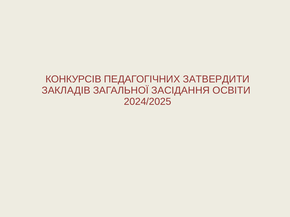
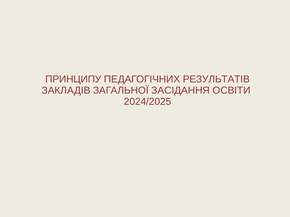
КОНКУРСІВ: КОНКУРСІВ -> ПРИНЦИПУ (73, 79)
ЗАТВЕРДИТИ: ЗАТВЕРДИТИ -> РЕЗУЛЬТАТІВ (216, 79)
